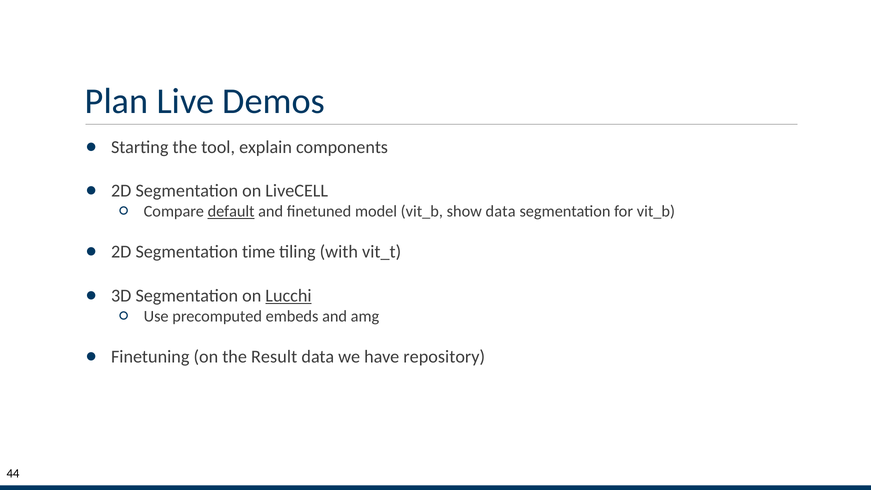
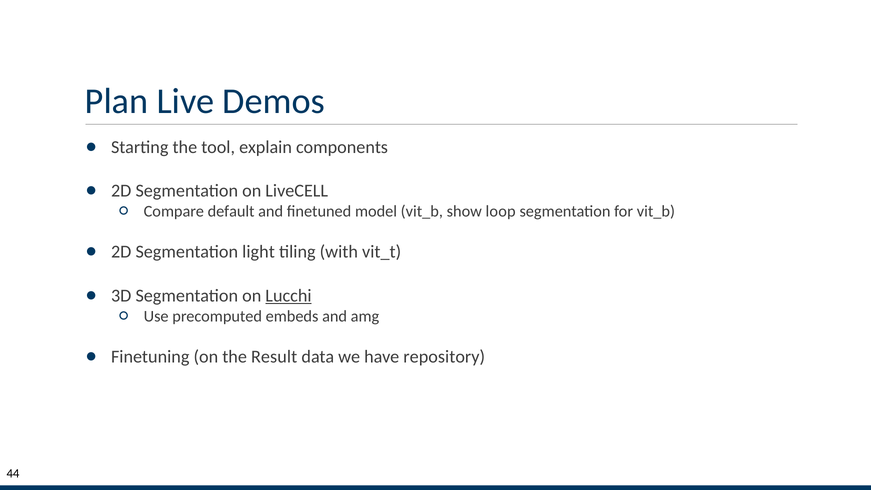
default underline: present -> none (231, 211)
show data: data -> loop (501, 211)
time: time -> light (259, 252)
